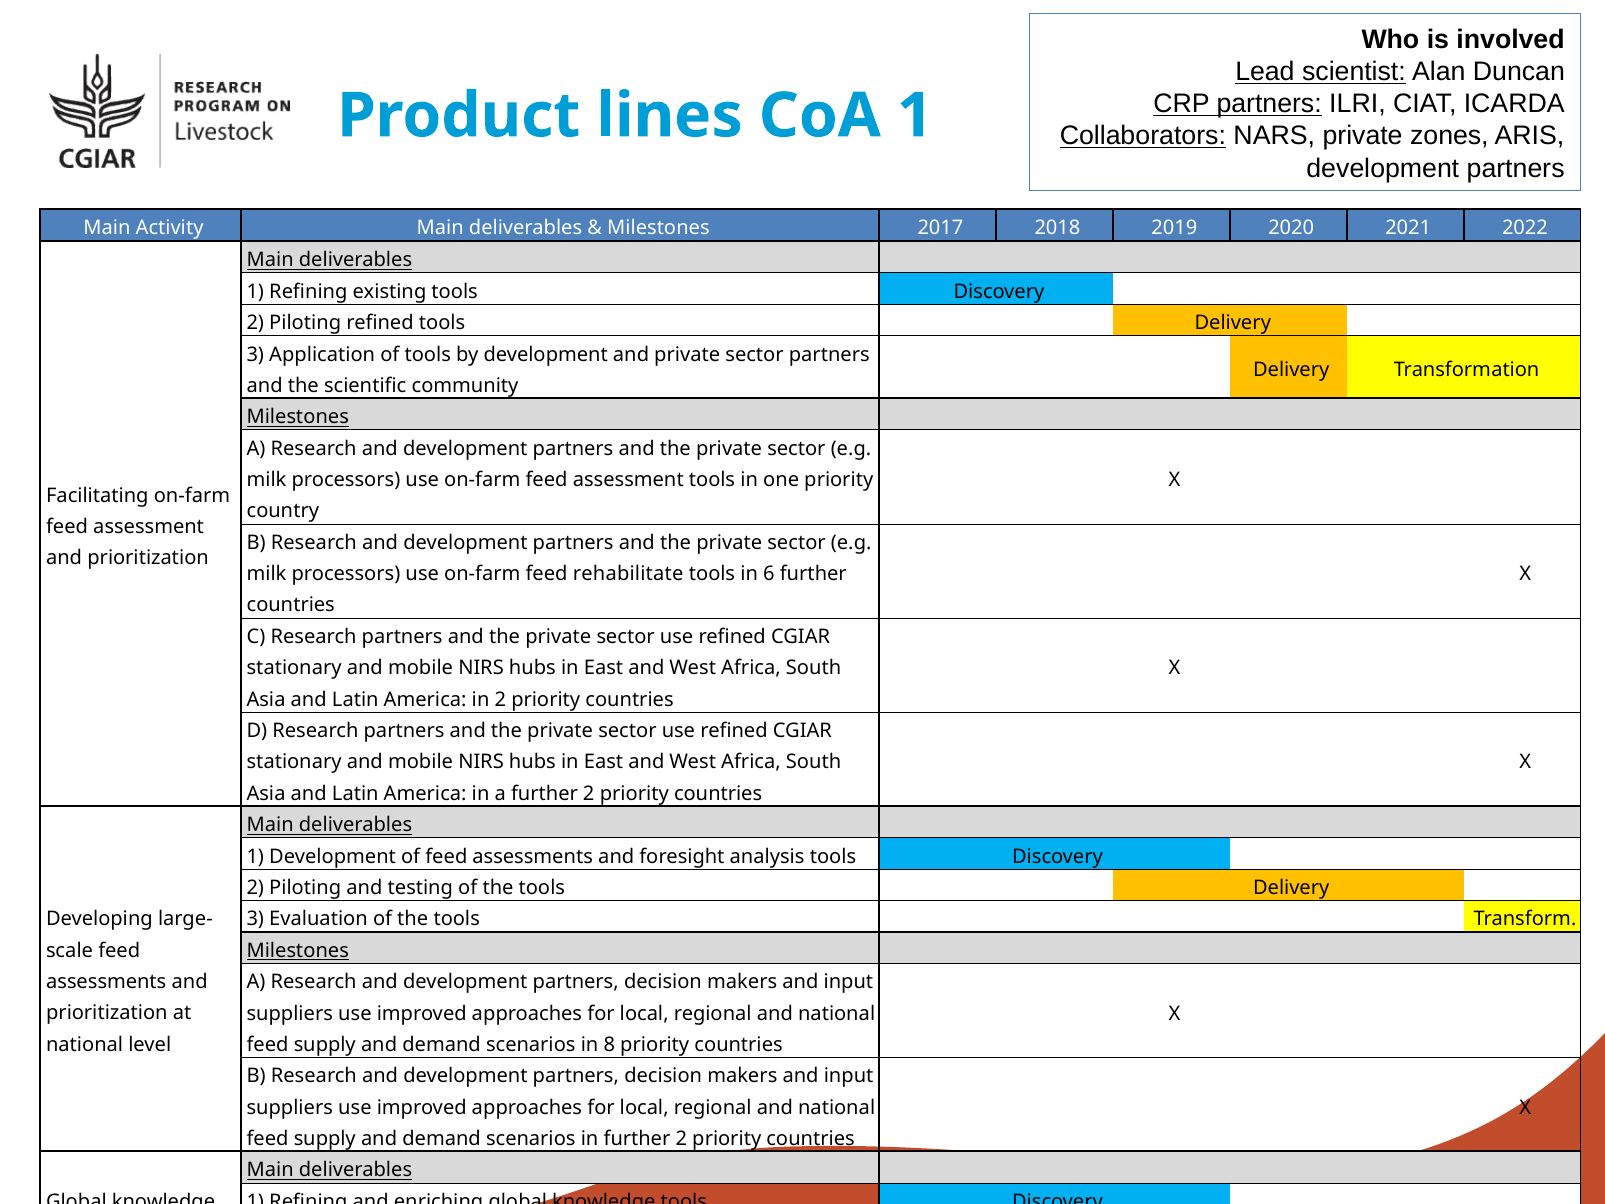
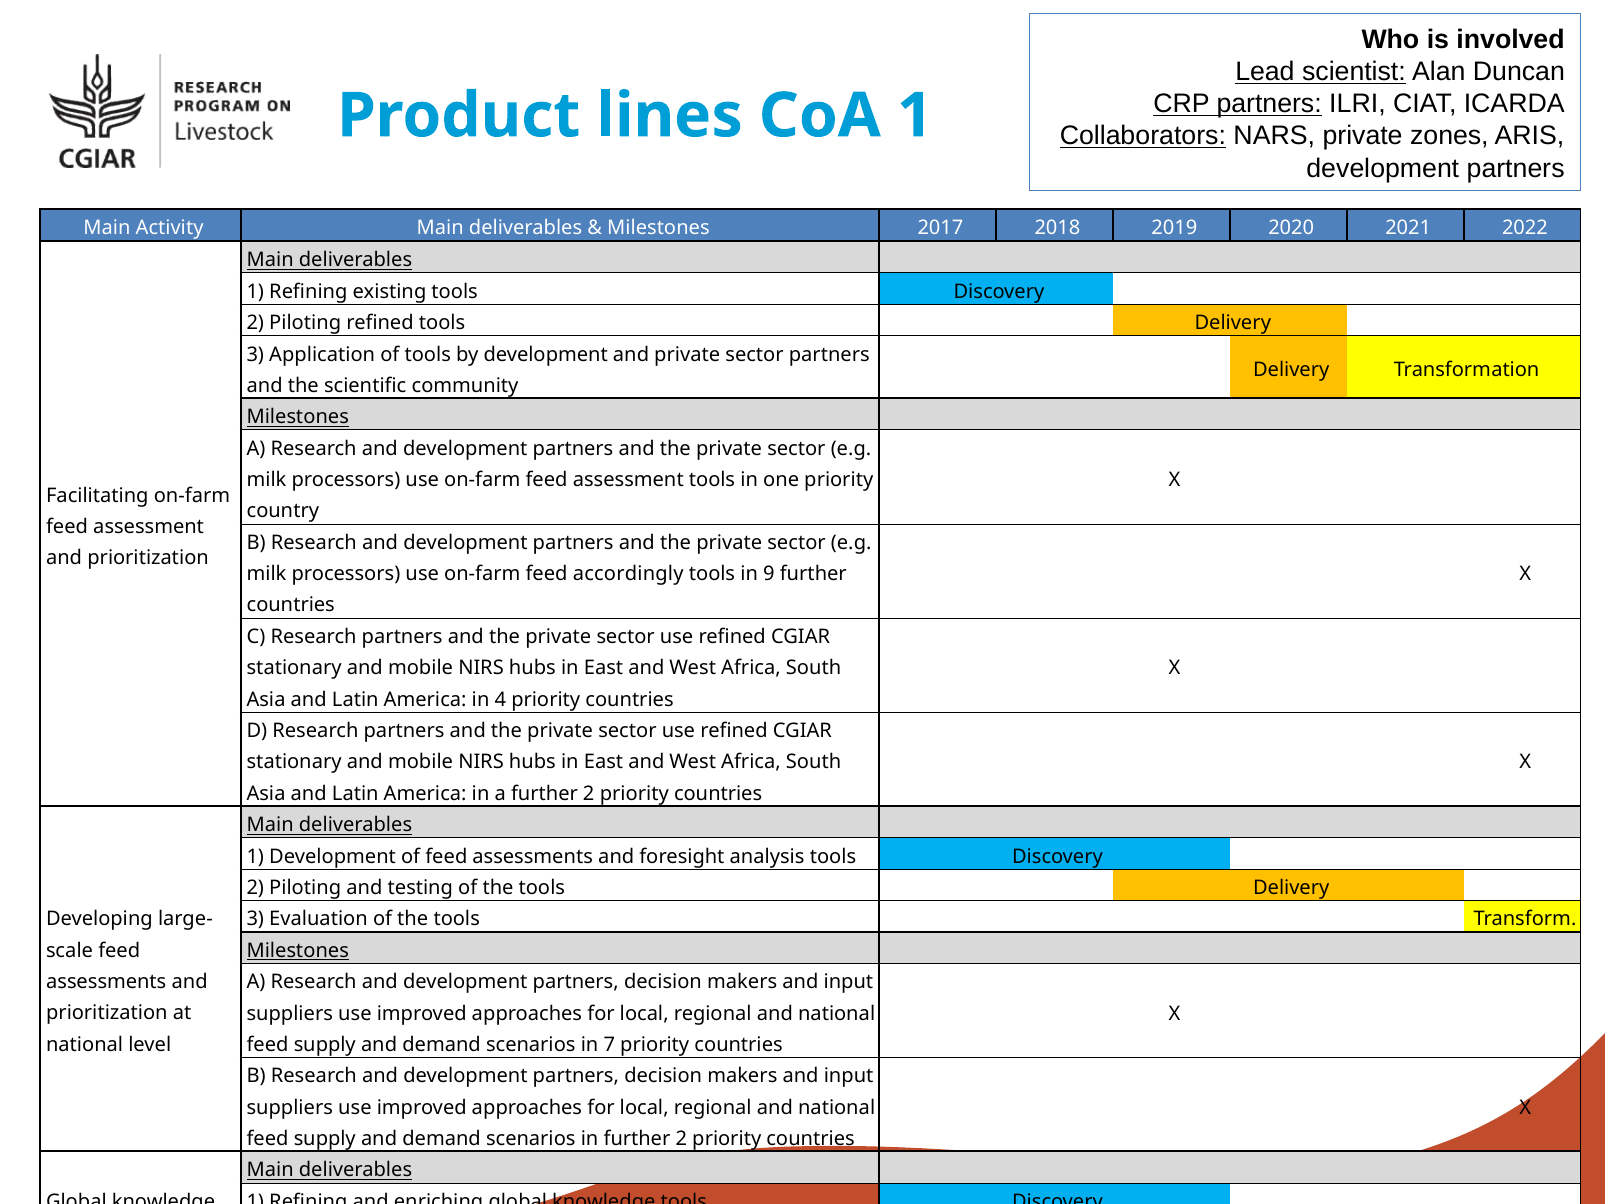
rehabilitate: rehabilitate -> accordingly (628, 574)
6: 6 -> 9 (769, 574)
in 2: 2 -> 4 (500, 699)
8: 8 -> 7 (609, 1045)
